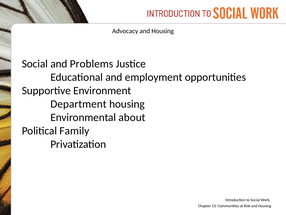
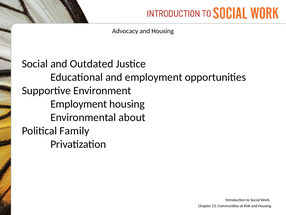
Problems: Problems -> Outdated (92, 64)
Department: Department -> Employment (79, 104)
